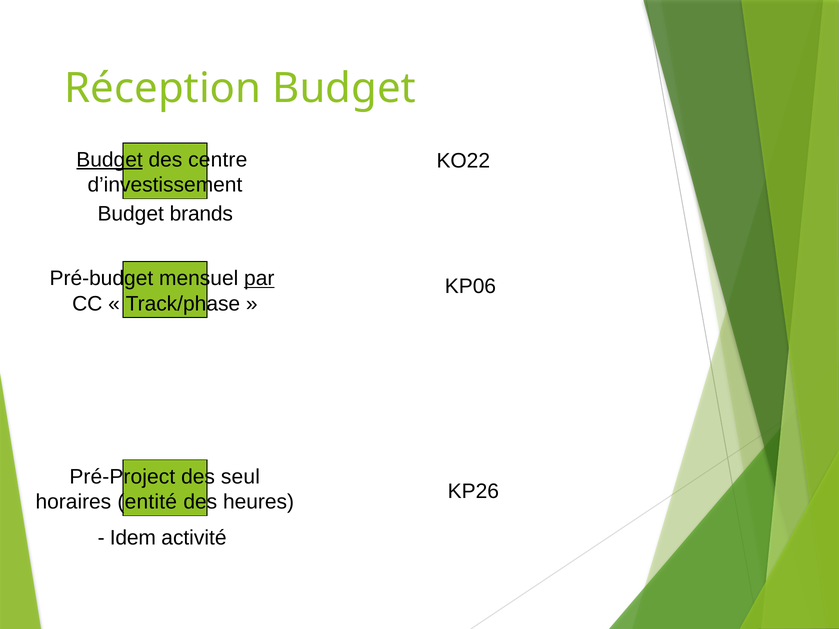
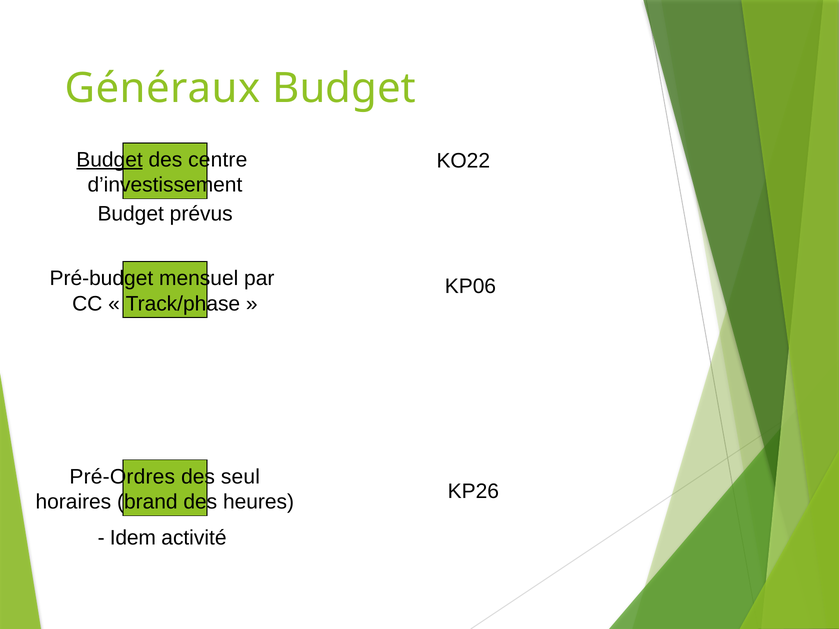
Réception: Réception -> Généraux (163, 88)
brands: brands -> prévus (201, 214)
par underline: present -> none (259, 279)
Pré-Project: Pré-Project -> Pré-Ordres (122, 477)
entité: entité -> brand (147, 502)
